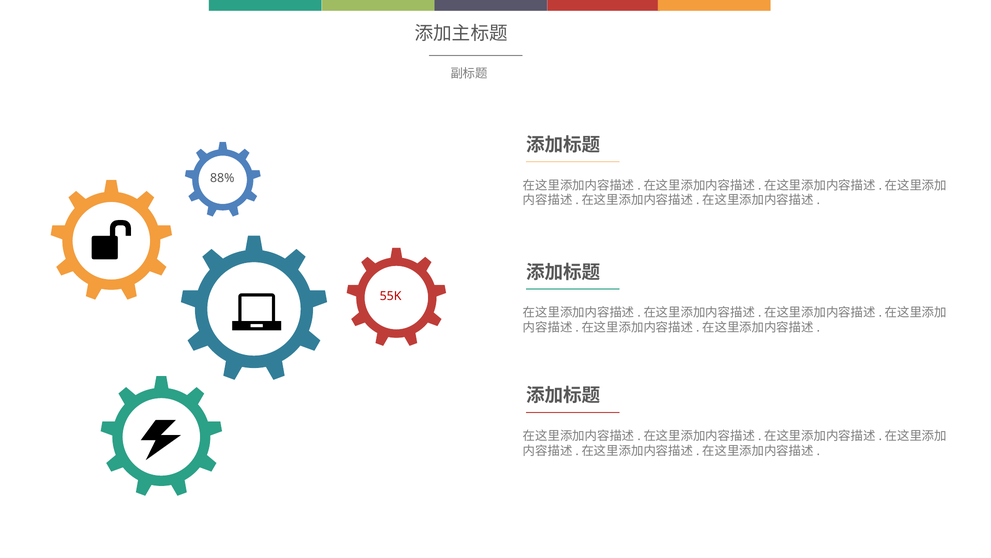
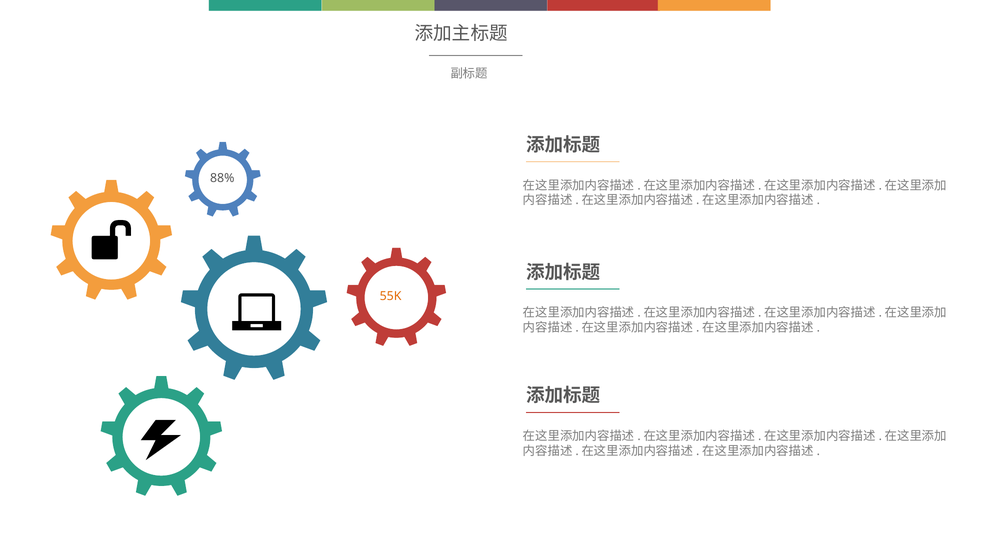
55K colour: red -> orange (391, 296)
